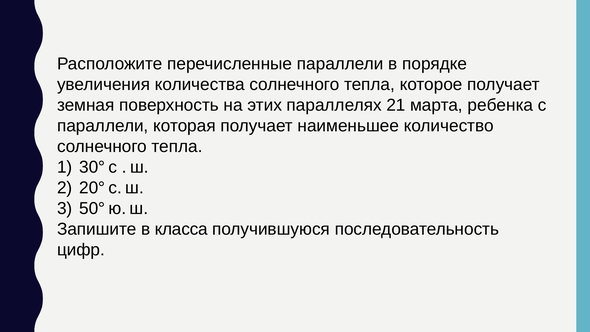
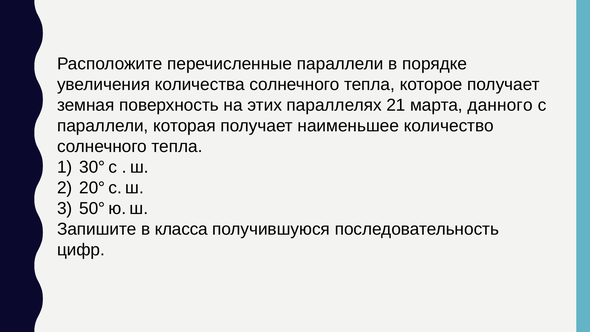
ребенка: ребенка -> данного (500, 105)
